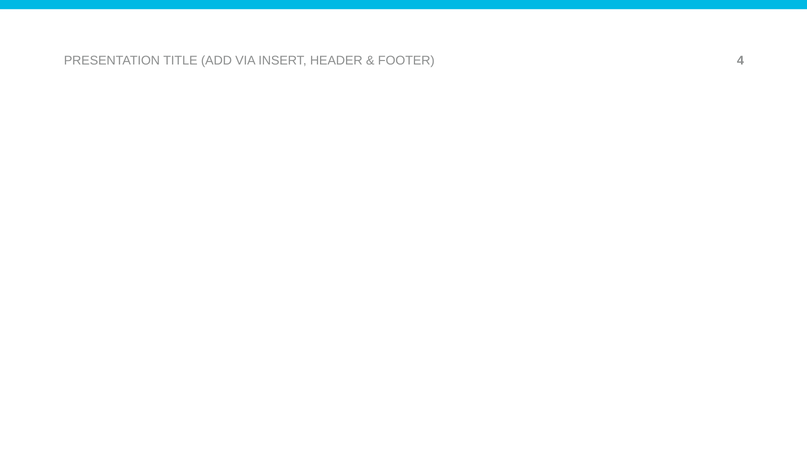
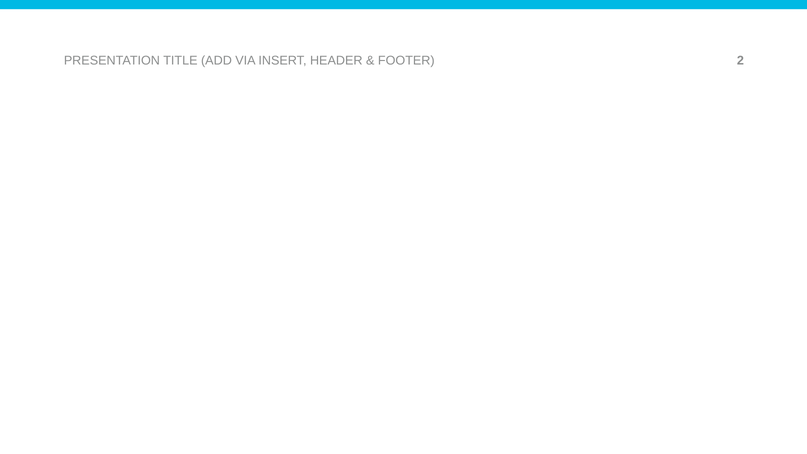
4: 4 -> 2 (740, 61)
